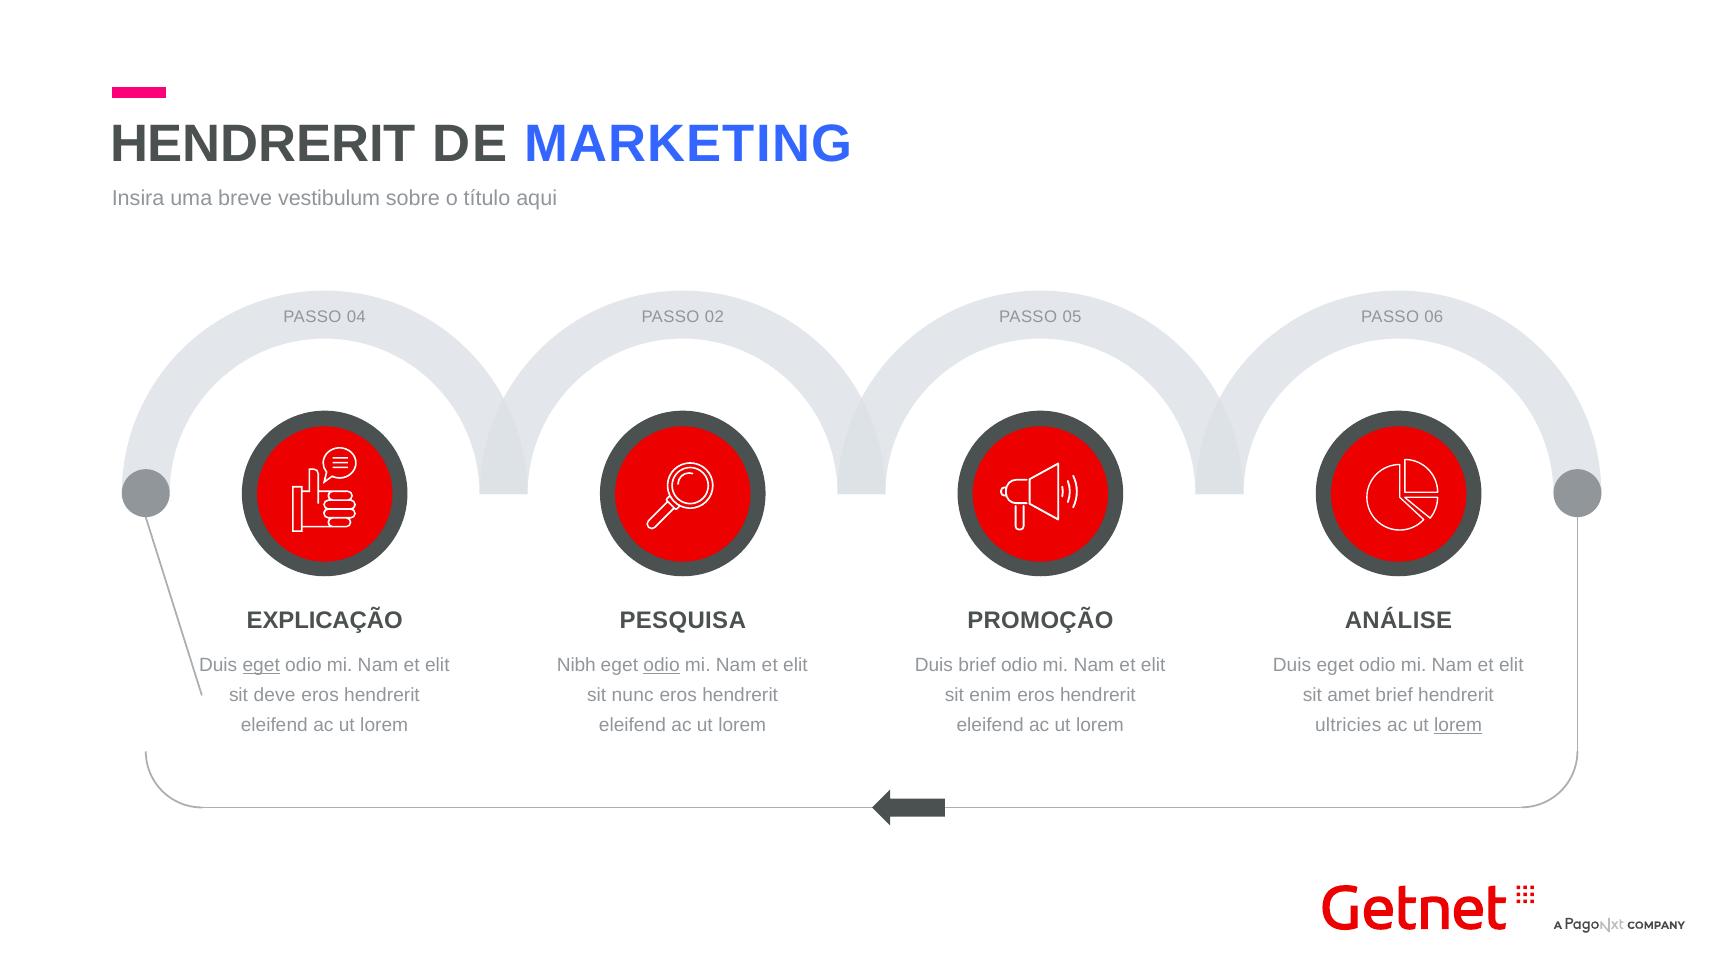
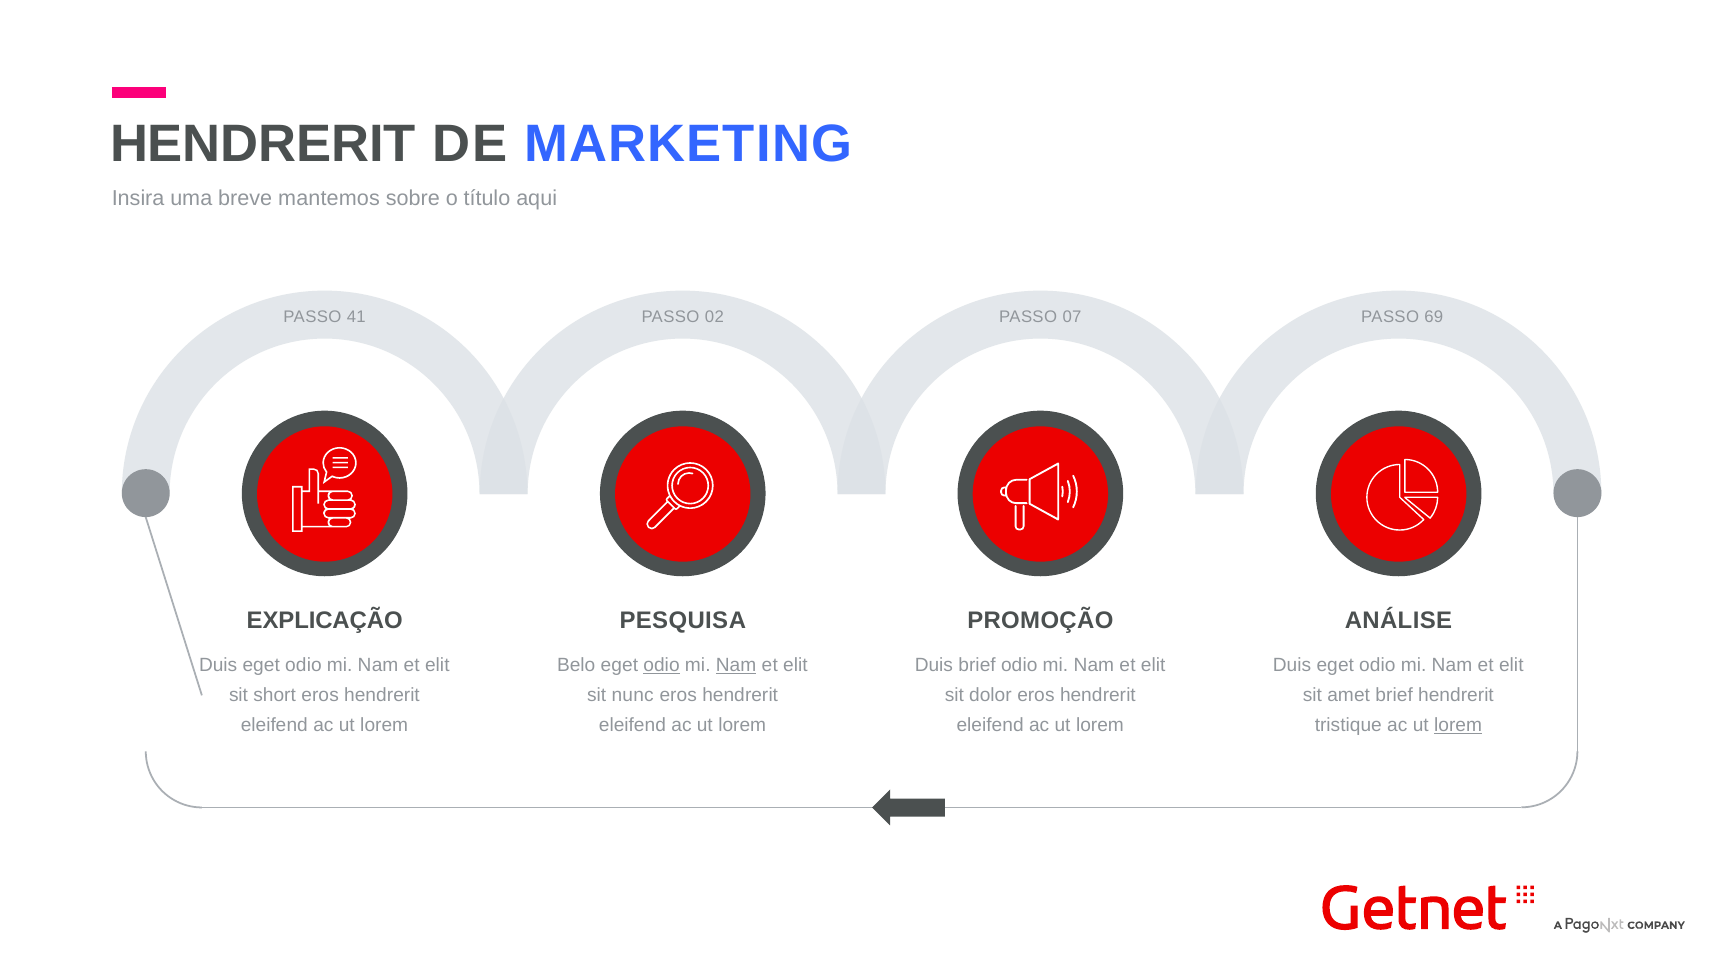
vestibulum: vestibulum -> mantemos (329, 198)
04: 04 -> 41 (356, 317)
05: 05 -> 07 (1072, 317)
06: 06 -> 69 (1434, 317)
eget underline: present -> none (261, 666)
Nibh: Nibh -> Belo (576, 666)
Nam underline: none -> present (736, 666)
deve: deve -> short (275, 696)
enim: enim -> dolor (990, 696)
ultricies: ultricies -> tristique (1348, 725)
